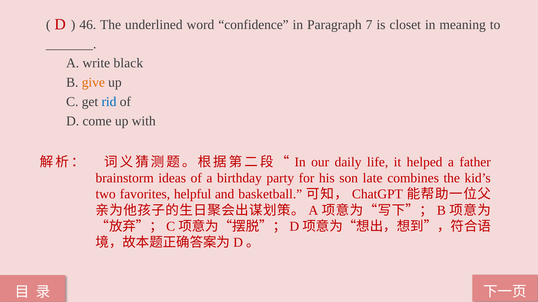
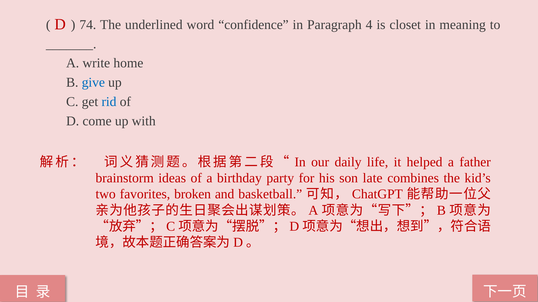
46: 46 -> 74 (88, 25)
7: 7 -> 4 (369, 25)
black: black -> home (128, 63)
give colour: orange -> blue (93, 83)
helpful: helpful -> broken (193, 195)
